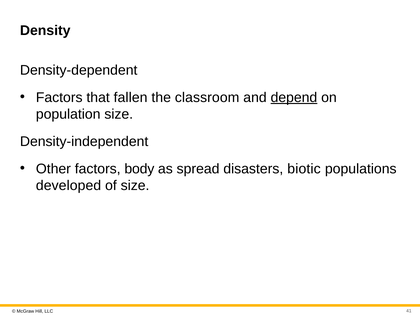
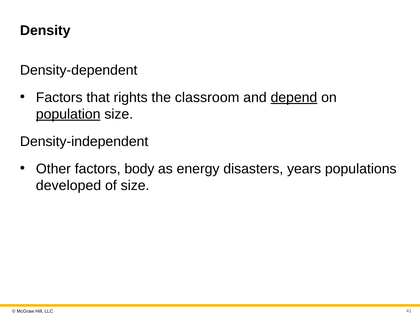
fallen: fallen -> rights (131, 97)
population underline: none -> present (68, 114)
spread: spread -> energy (198, 169)
biotic: biotic -> years (304, 169)
